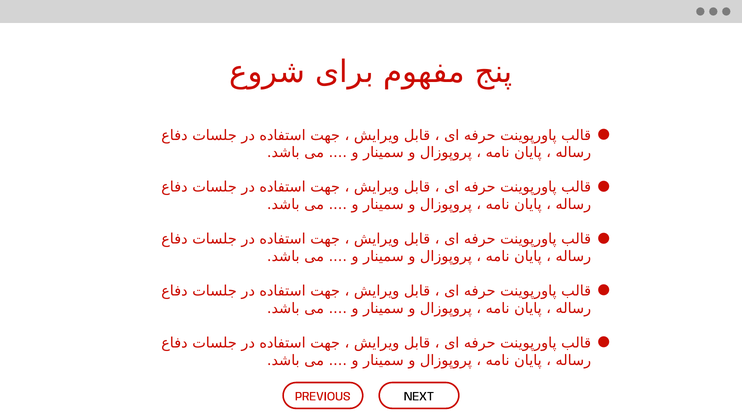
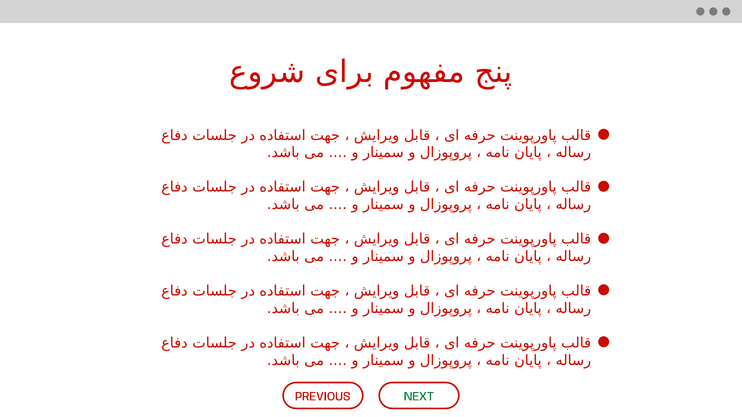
NEXT colour: black -> green (419, 397)
